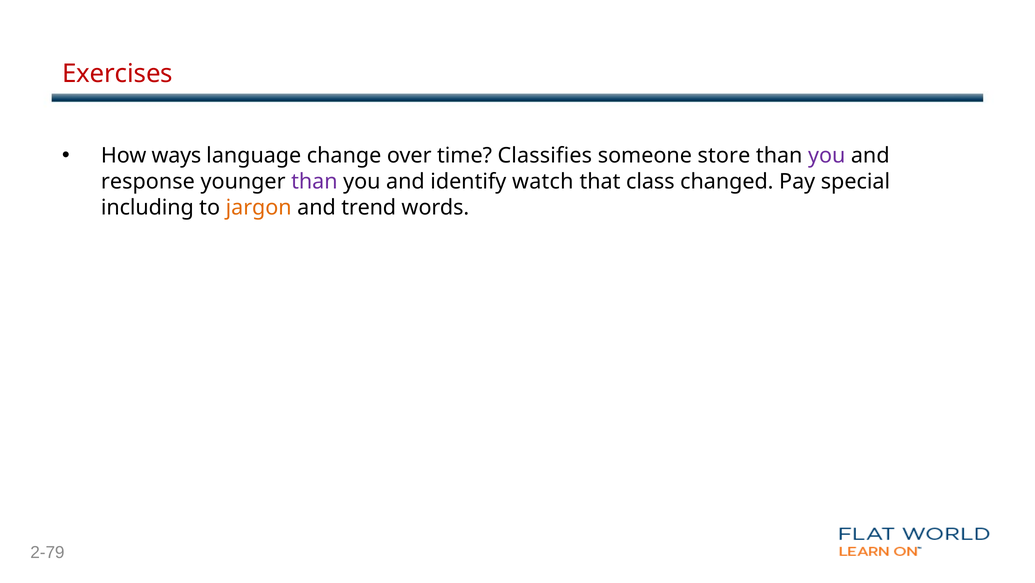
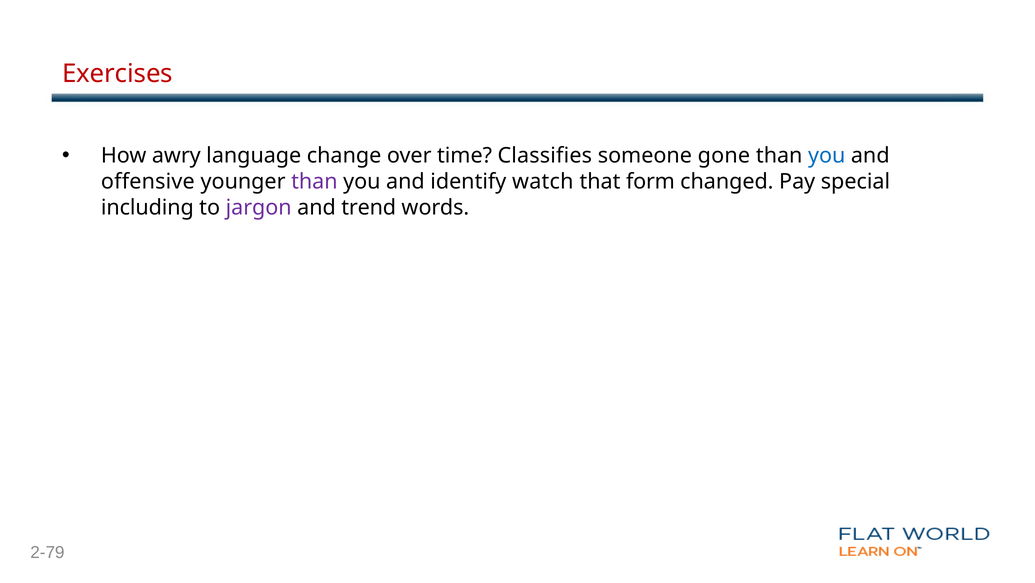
ways: ways -> awry (176, 156)
store: store -> gone (724, 156)
you colour: purple -> blue (827, 156)
response: response -> offensive (148, 182)
class: class -> form (650, 182)
jargon colour: orange -> purple (259, 207)
